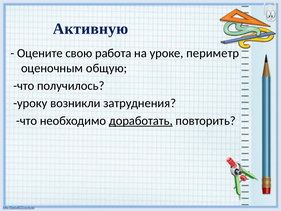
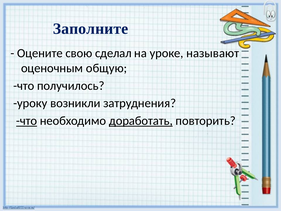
Активную: Активную -> Заполните (91, 29)
работа: работа -> сделал (113, 53)
периметр: периметр -> называют (213, 53)
что underline: none -> present (27, 121)
